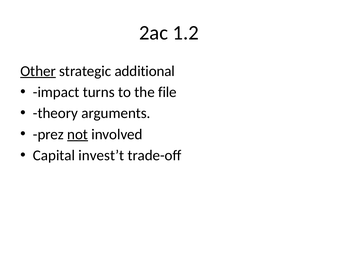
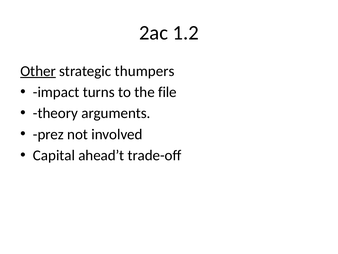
additional: additional -> thumpers (145, 71)
not underline: present -> none (78, 134)
invest’t: invest’t -> ahead’t (101, 155)
